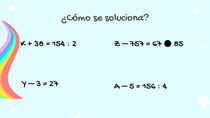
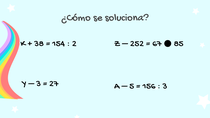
757: 757 -> 252 (137, 43)
4: 4 -> 3 (165, 85)
